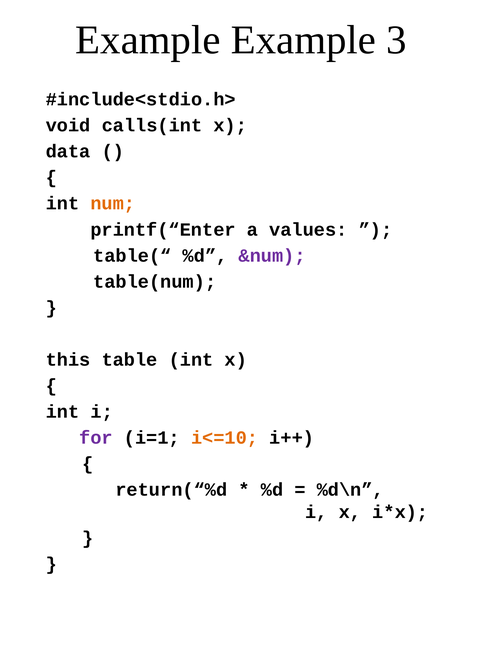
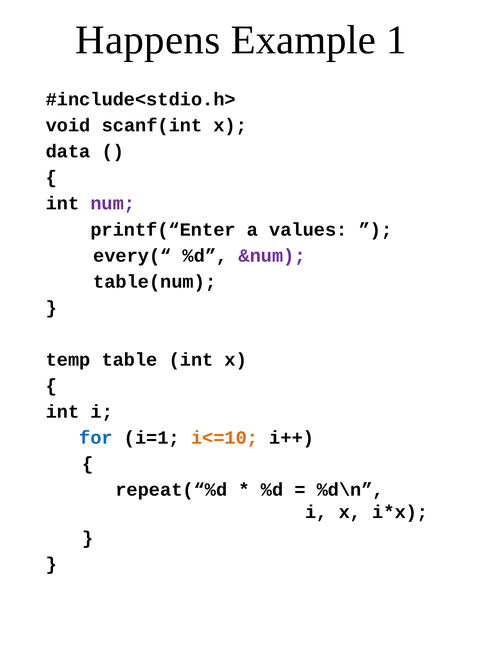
Example: Example -> Happens (148, 40)
3: 3 -> 1 (396, 40)
calls(int: calls(int -> scanf(int (152, 126)
num colour: orange -> purple (113, 204)
table(“: table(“ -> every(“ (132, 256)
this: this -> temp (68, 360)
for colour: purple -> blue (96, 438)
return(“%d: return(“%d -> repeat(“%d (171, 490)
